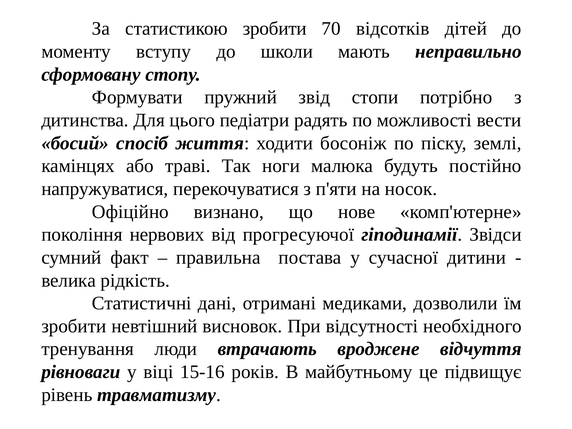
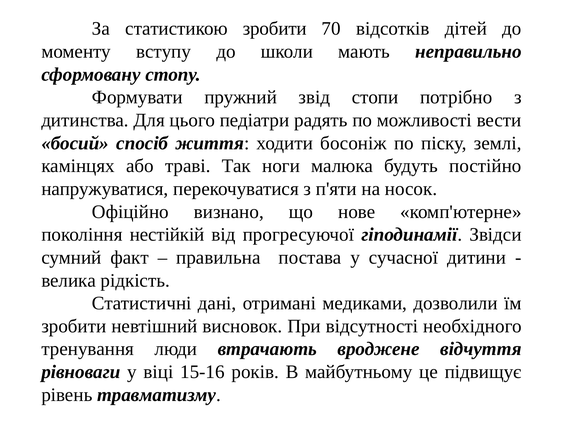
нервових: нервових -> нестійкій (167, 235)
